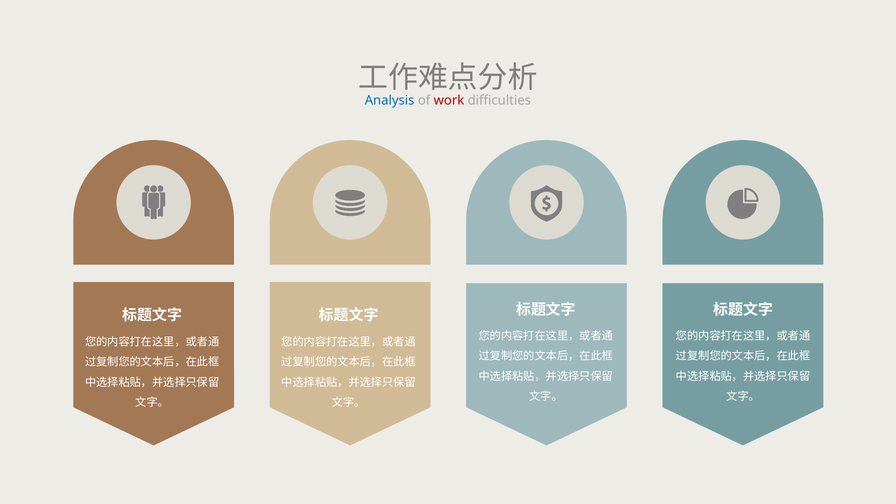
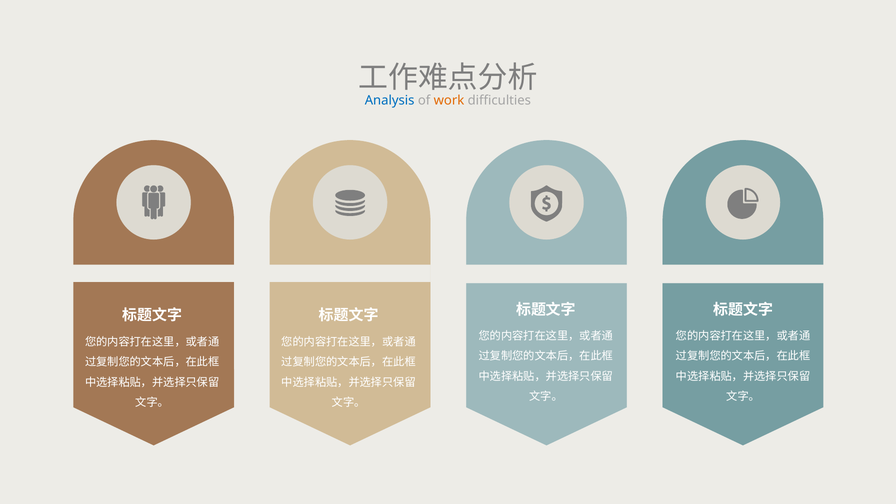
work colour: red -> orange (449, 100)
